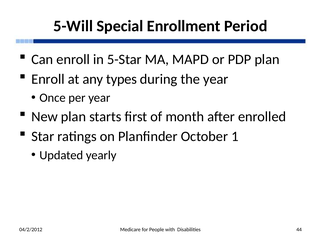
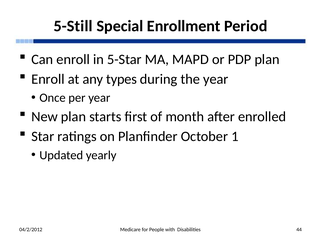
5-Will: 5-Will -> 5-Still (73, 26)
